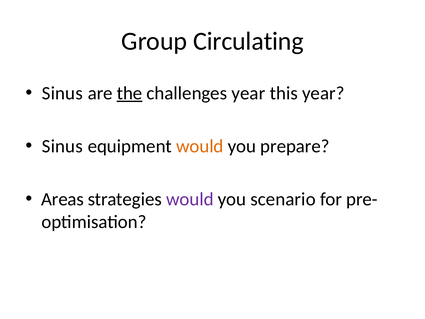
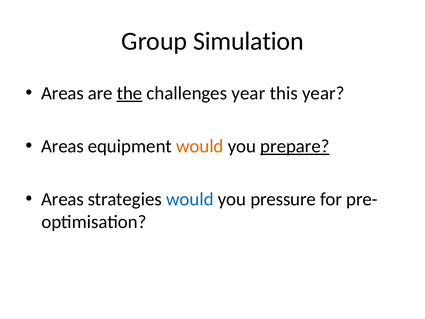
Circulating: Circulating -> Simulation (248, 41)
Sinus: Sinus -> Areas (62, 93)
Sinus: Sinus -> Areas (62, 146)
prepare underline: none -> present (295, 146)
would colour: purple -> blue (190, 199)
scenario: scenario -> pressure (283, 199)
